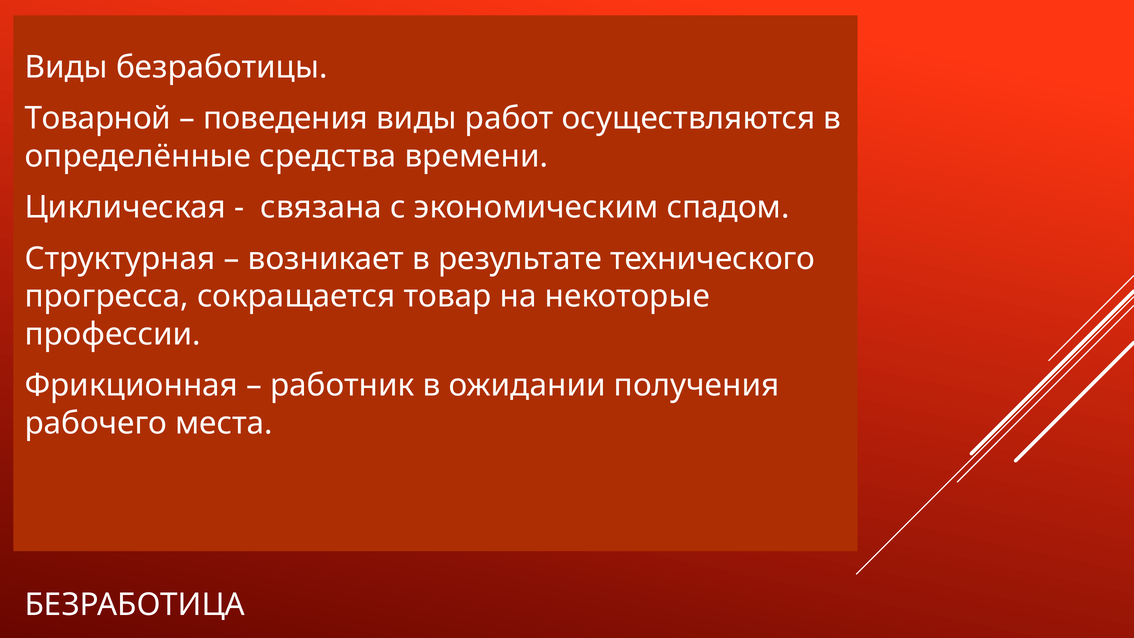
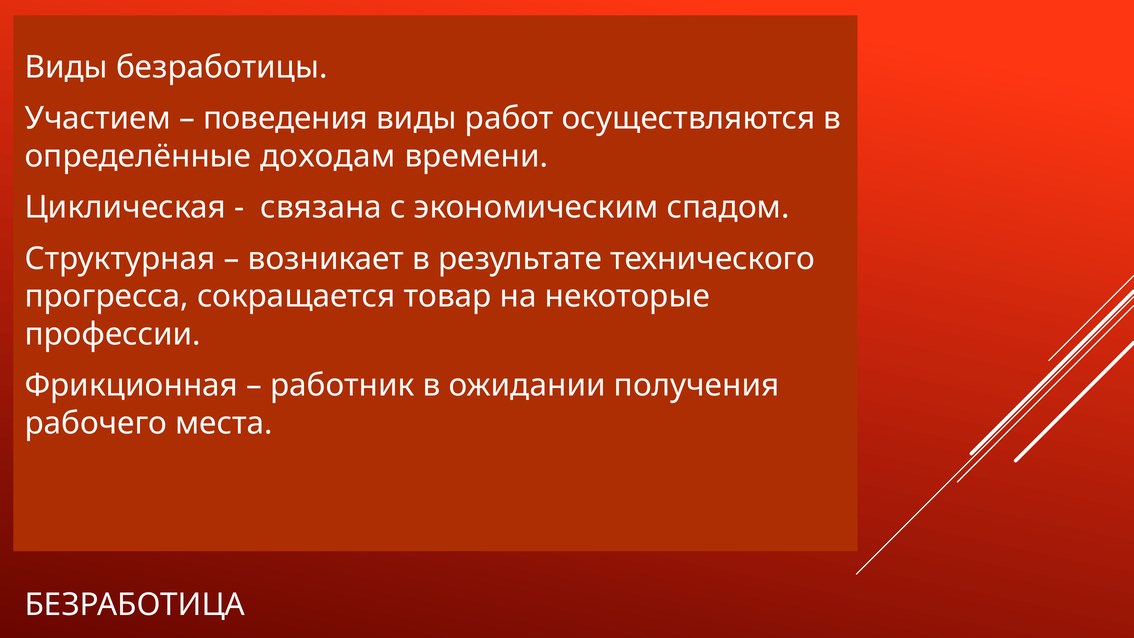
Товарной: Товарной -> Участием (98, 118)
средства: средства -> доходам (328, 156)
